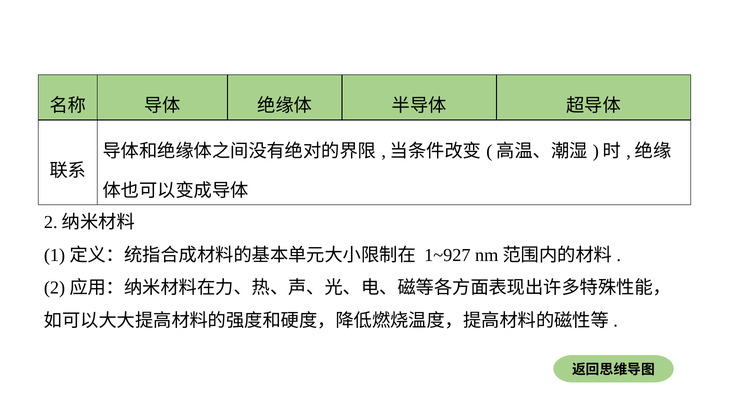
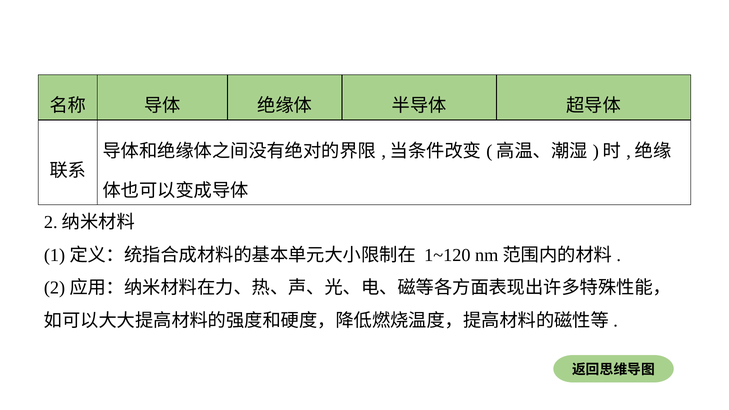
1~927: 1~927 -> 1~120 (447, 255)
